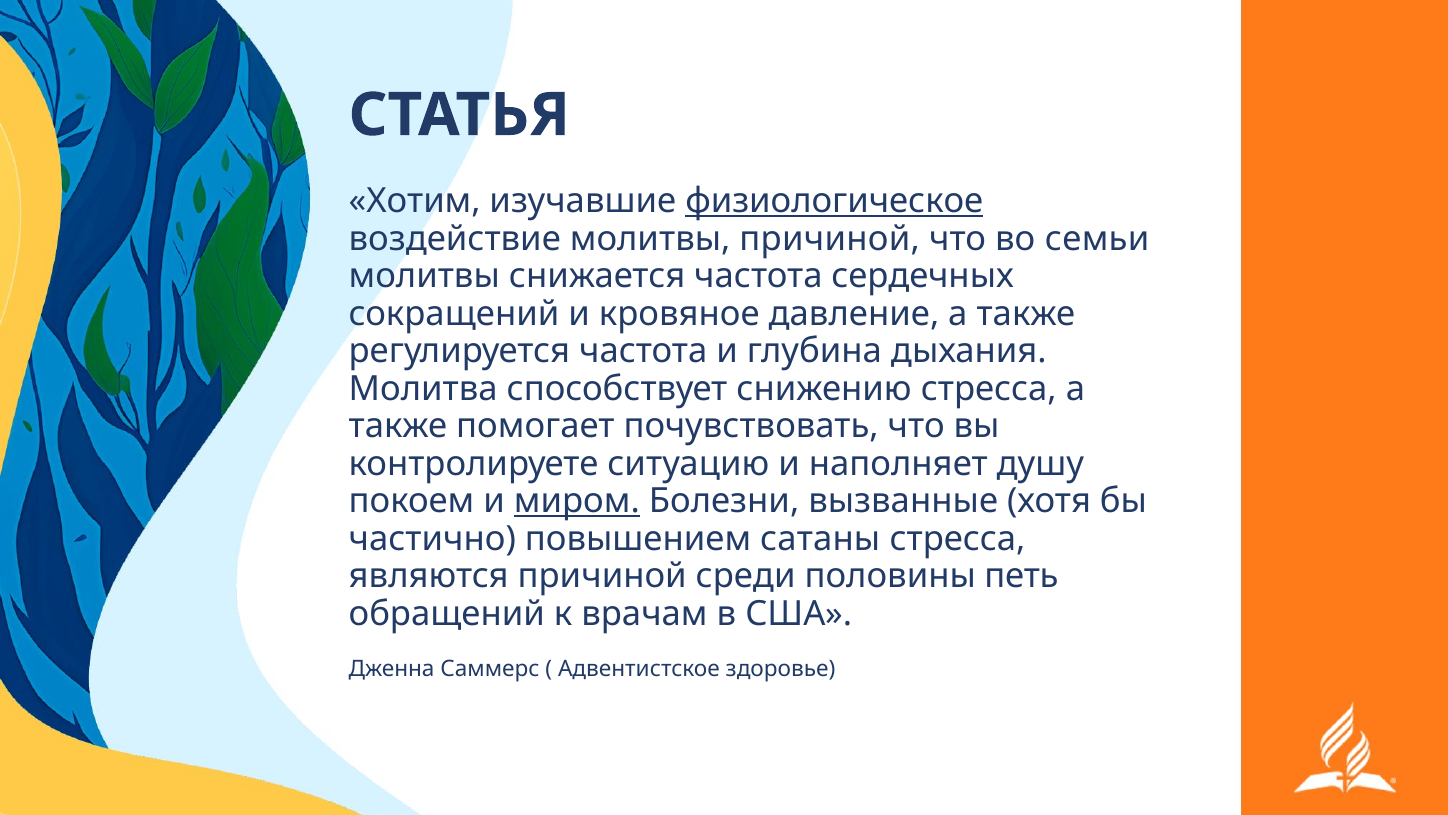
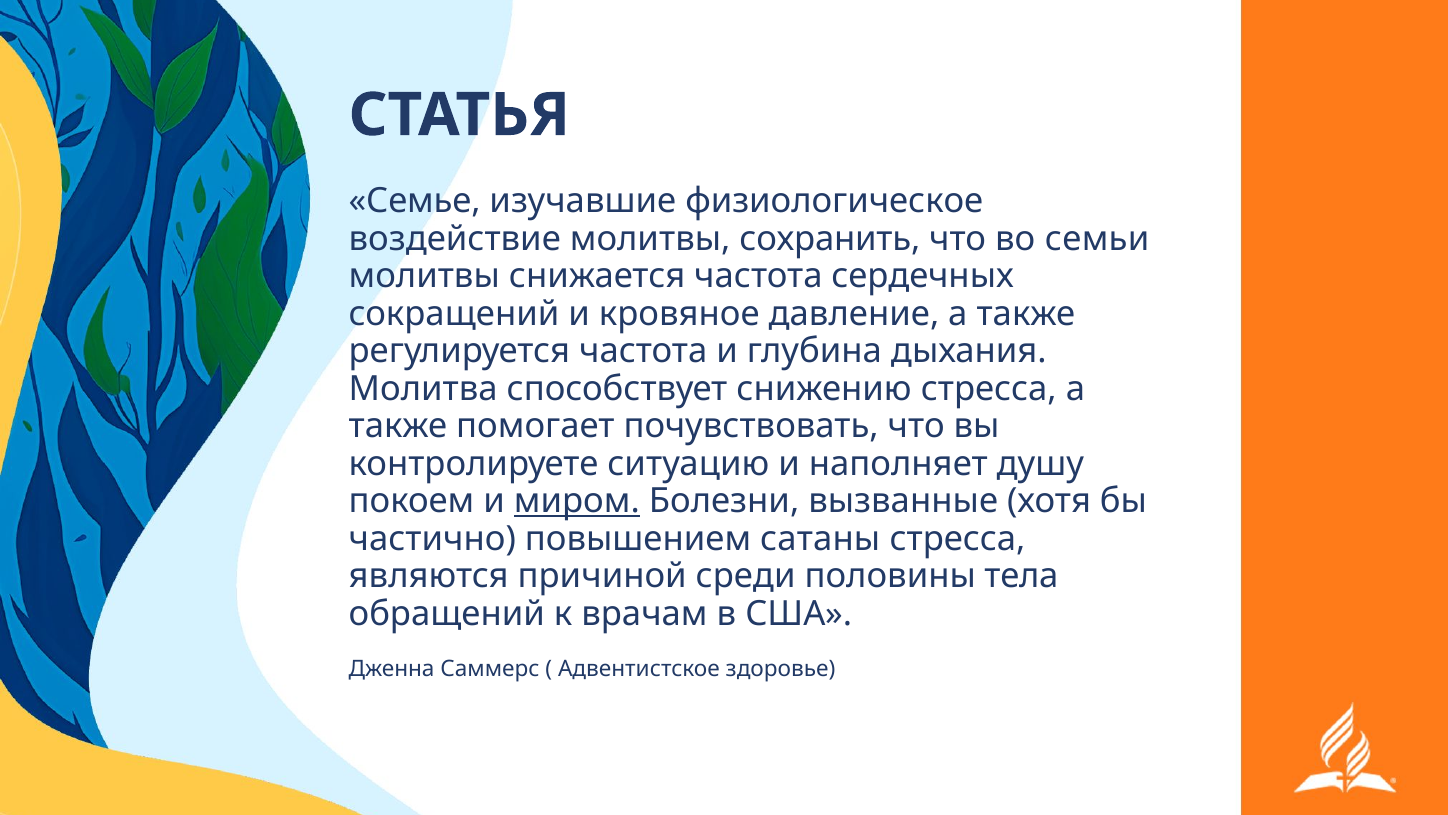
Хотим: Хотим -> Семье (415, 201)
физиологическое underline: present -> none (834, 201)
молитвы причиной: причиной -> сохранить (830, 239)
петь: петь -> тела (1021, 576)
